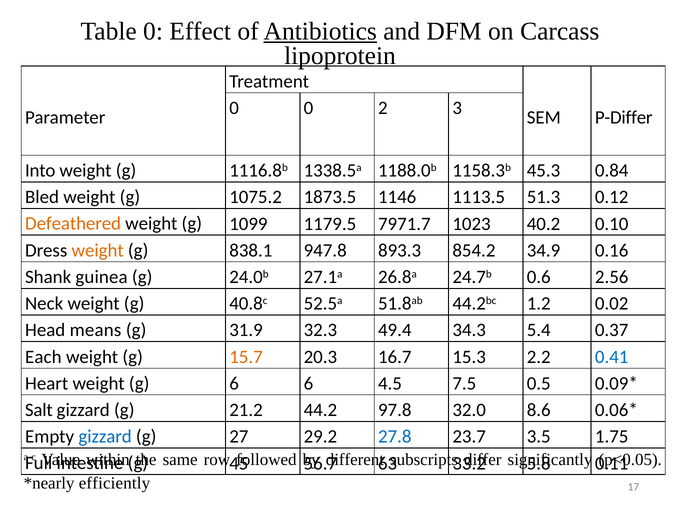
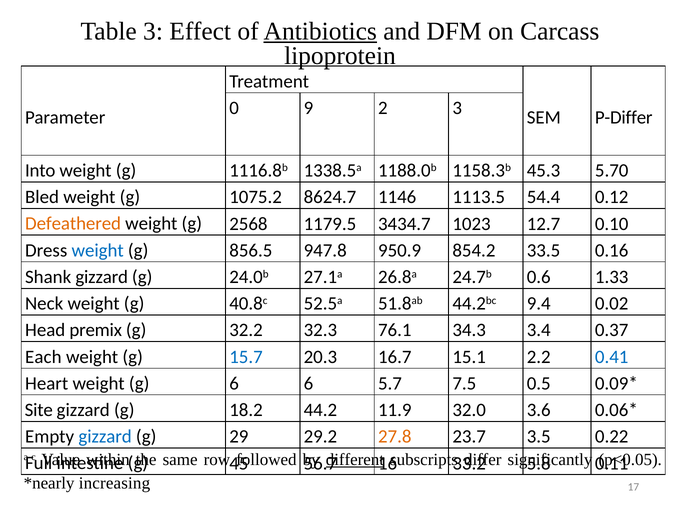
Table 0: 0 -> 3 (153, 31)
0 0: 0 -> 9 (308, 108)
0.84: 0.84 -> 5.70 (612, 171)
1873.5: 1873.5 -> 8624.7 (330, 197)
51.3: 51.3 -> 54.4 (544, 197)
1099: 1099 -> 2568 (248, 224)
7971.7: 7971.7 -> 3434.7 (404, 224)
40.2: 40.2 -> 12.7 (544, 224)
weight colour: orange -> blue (98, 250)
838.1: 838.1 -> 856.5 (251, 250)
893.3: 893.3 -> 950.9 (400, 250)
34.9: 34.9 -> 33.5 (544, 250)
Shank guinea: guinea -> gizzard (102, 277)
2.56: 2.56 -> 1.33 (612, 277)
1.2: 1.2 -> 9.4 (539, 304)
means: means -> premix (96, 330)
31.9: 31.9 -> 32.2 (246, 330)
49.4: 49.4 -> 76.1 (395, 330)
5.4: 5.4 -> 3.4 (539, 330)
15.7 colour: orange -> blue (246, 357)
15.3: 15.3 -> 15.1 (469, 357)
4.5: 4.5 -> 5.7 (390, 383)
Salt: Salt -> Site (39, 410)
21.2: 21.2 -> 18.2 (246, 410)
97.8: 97.8 -> 11.9 (395, 410)
8.6: 8.6 -> 3.6 (539, 410)
27: 27 -> 29 (239, 437)
27.8 colour: blue -> orange (395, 437)
1.75: 1.75 -> 0.22 (612, 437)
different underline: none -> present (355, 460)
63: 63 -> 16 (388, 463)
efficiently: efficiently -> increasing (114, 483)
